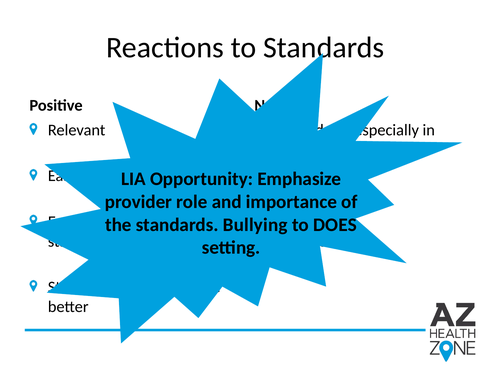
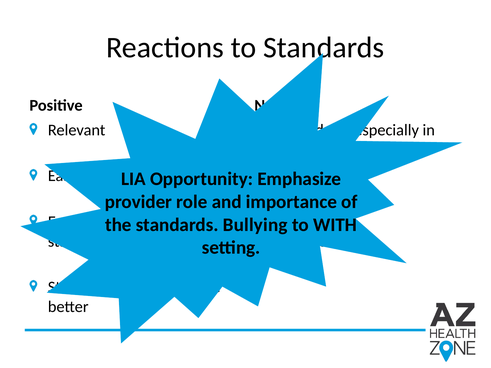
DOES: DOES -> WITH (335, 225)
